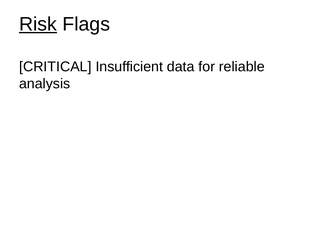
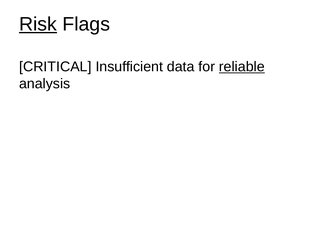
reliable underline: none -> present (242, 67)
